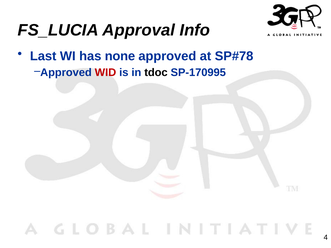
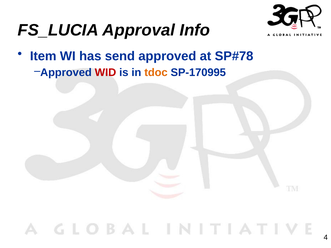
Last: Last -> Item (43, 56)
none: none -> send (120, 56)
tdoc colour: black -> orange (156, 73)
